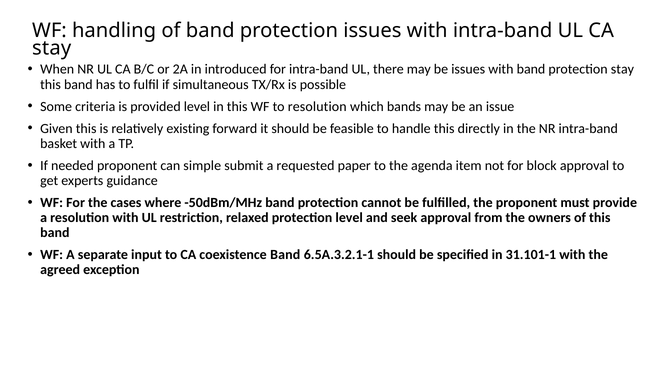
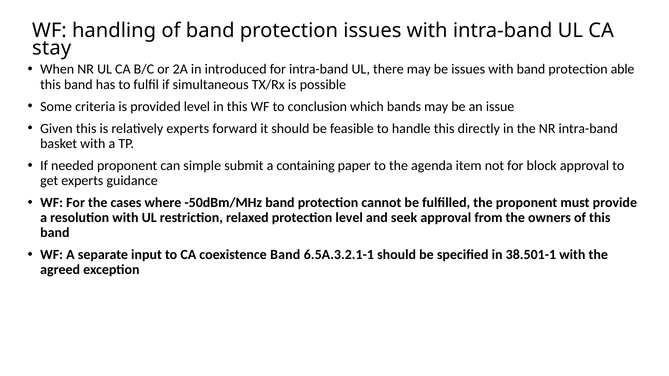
protection stay: stay -> able (623, 69)
to resolution: resolution -> conclusion (317, 107)
relatively existing: existing -> experts (188, 129)
requested: requested -> containing (306, 166)
31.101-1: 31.101-1 -> 38.501-1 (531, 255)
